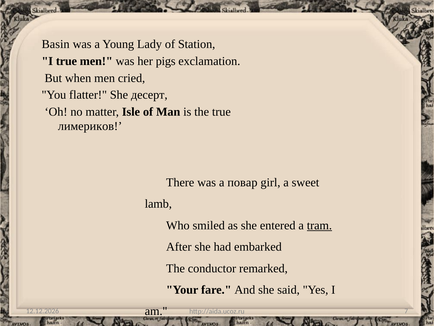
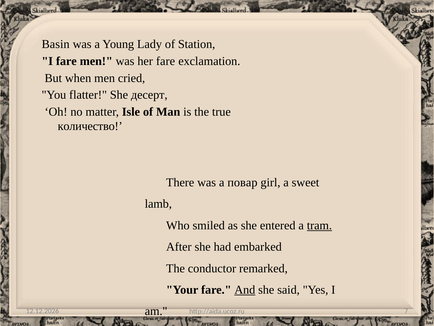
I true: true -> fare (66, 61)
her pigs: pigs -> fare (166, 61)
лимериков: лимериков -> количество (90, 126)
And underline: none -> present (245, 289)
